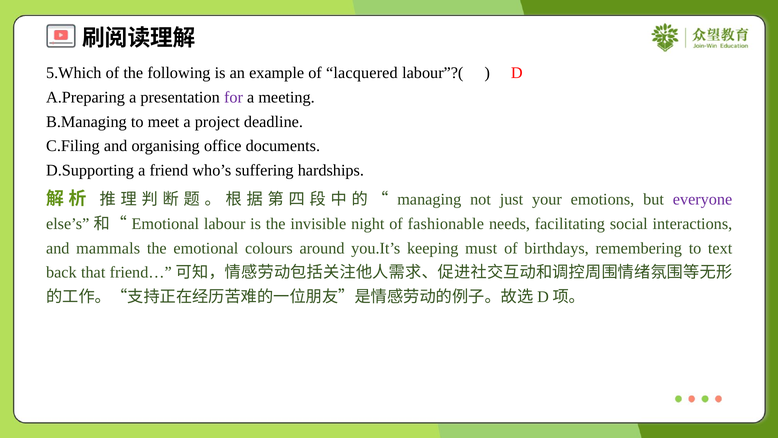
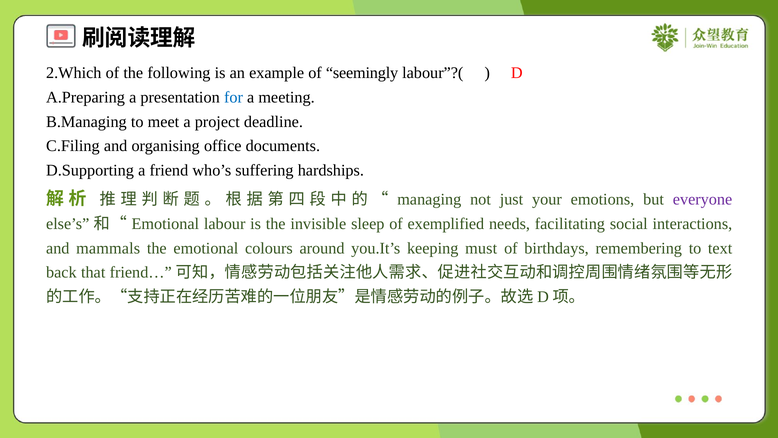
5.Which: 5.Which -> 2.Which (74, 73)
lacquered: lacquered -> seemingly (362, 73)
for colour: purple -> blue (233, 97)
night: night -> sleep (368, 224)
fashionable: fashionable -> exemplified (446, 224)
